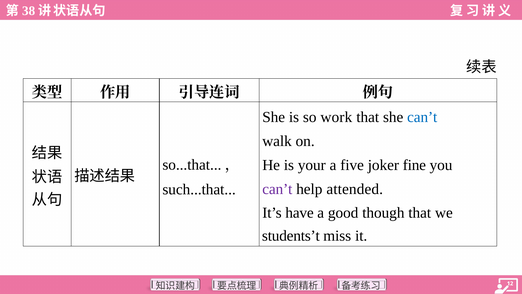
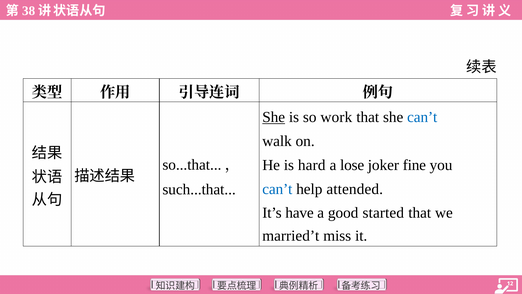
She underline: none -> present (274, 117)
your: your -> hard (312, 165)
five: five -> lose (352, 165)
can’t colour: purple -> blue (277, 189)
though: though -> started (383, 213)
students’t: students’t -> married’t (291, 235)
